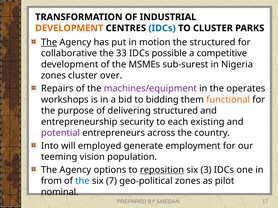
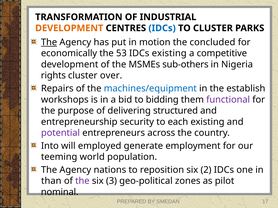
the structured: structured -> concluded (212, 42)
collaborative: collaborative -> economically (69, 53)
33: 33 -> 53 (121, 53)
IDCs possible: possible -> existing (169, 53)
sub-surest: sub-surest -> sub-others (185, 65)
zones: zones -> rights (53, 76)
machines/equipment colour: purple -> blue (150, 89)
operates: operates -> establish (246, 89)
functional colour: orange -> purple (228, 100)
vision: vision -> world (92, 157)
options: options -> nations (110, 170)
reposition underline: present -> none (162, 170)
3: 3 -> 2 (206, 170)
from: from -> than (51, 181)
the colour: blue -> purple (82, 181)
7: 7 -> 3 (111, 181)
